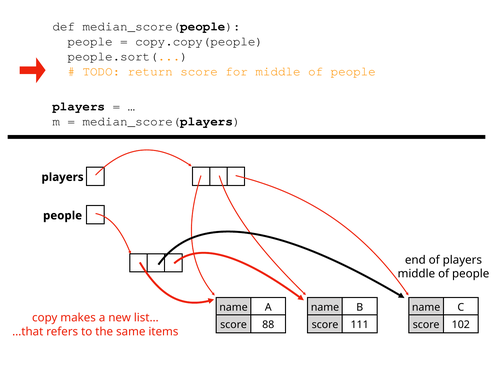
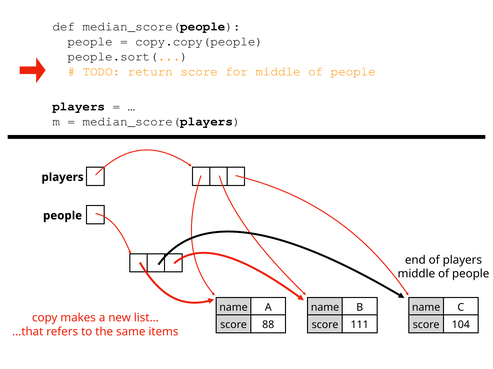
102: 102 -> 104 (461, 325)
